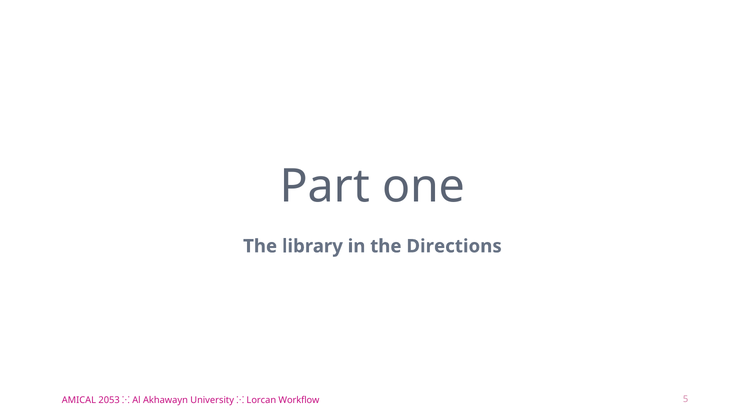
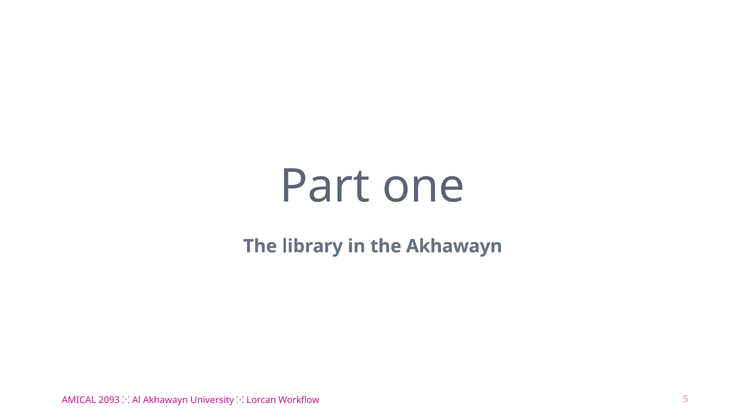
the Directions: Directions -> Akhawayn (454, 246)
2053: 2053 -> 2093 (109, 400)
